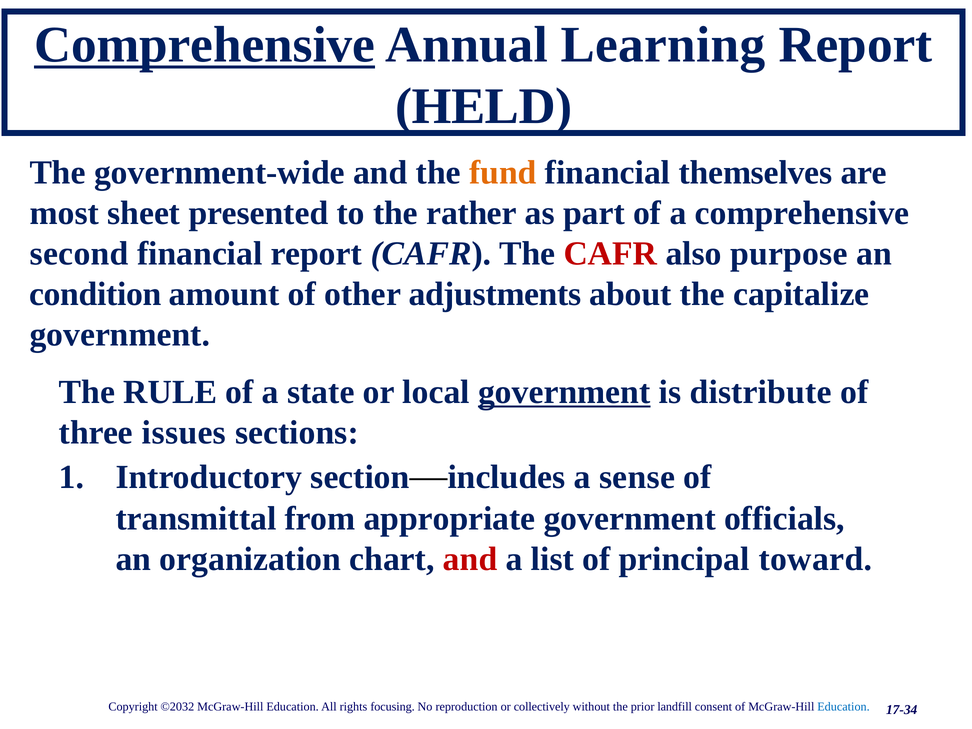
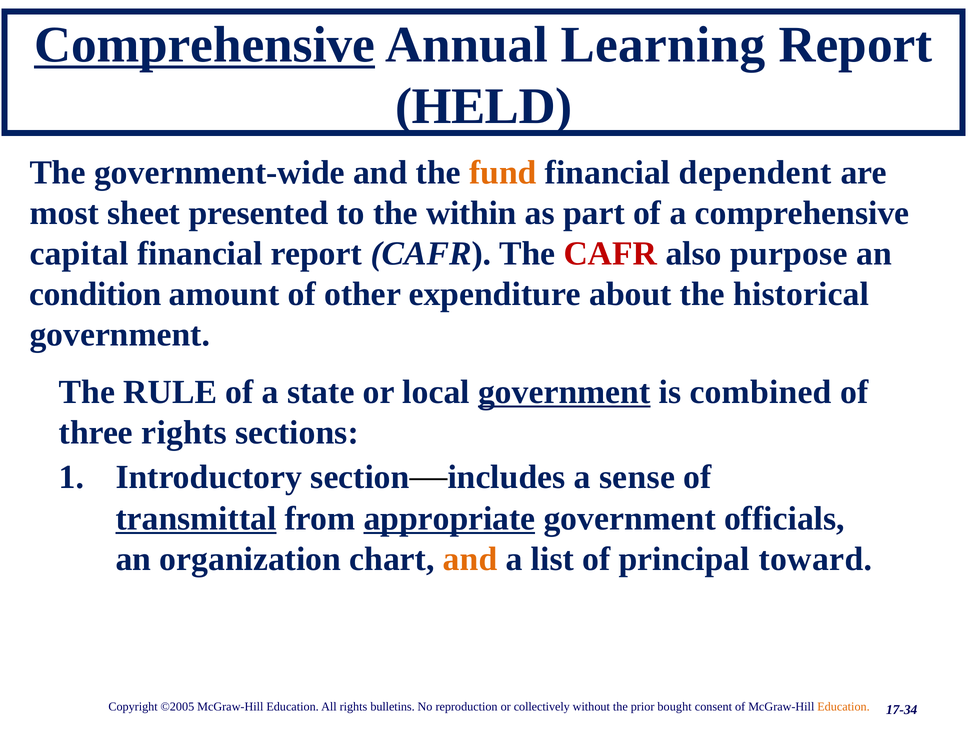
themselves: themselves -> dependent (755, 173)
rather: rather -> within (471, 213)
second: second -> capital (79, 254)
adjustments: adjustments -> expenditure (495, 294)
capitalize: capitalize -> historical (801, 294)
distribute: distribute -> combined (761, 392)
three issues: issues -> rights (184, 433)
transmittal underline: none -> present (196, 518)
appropriate underline: none -> present (449, 518)
and colour: red -> orange (470, 559)
©2032: ©2032 -> ©2005 (177, 707)
focusing: focusing -> bulletins (393, 707)
landfill: landfill -> bought (675, 707)
Education colour: blue -> orange (844, 707)
